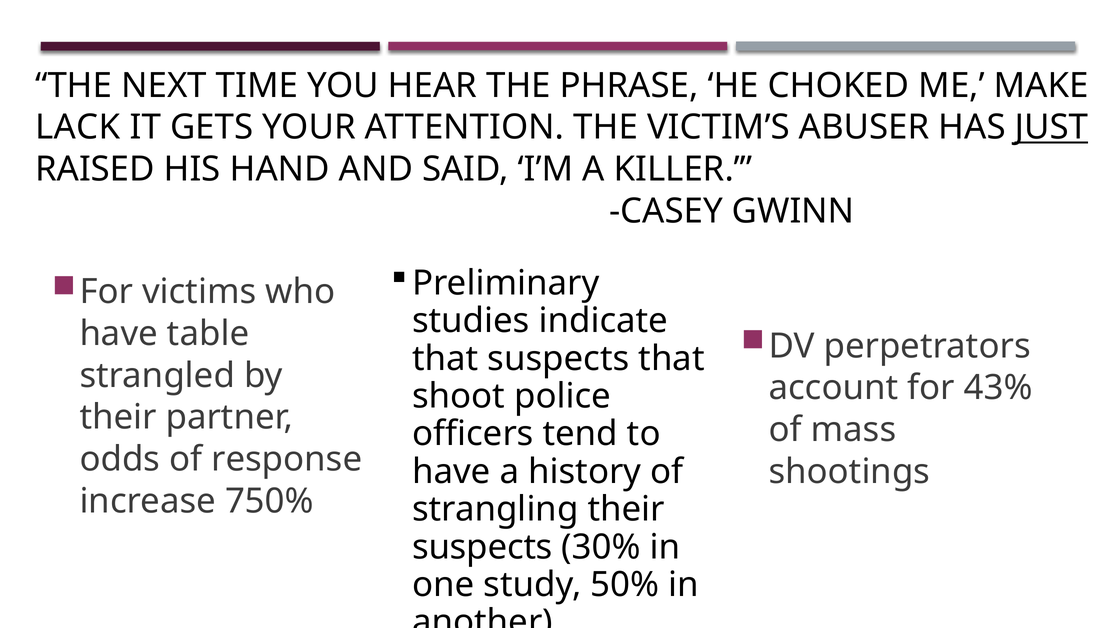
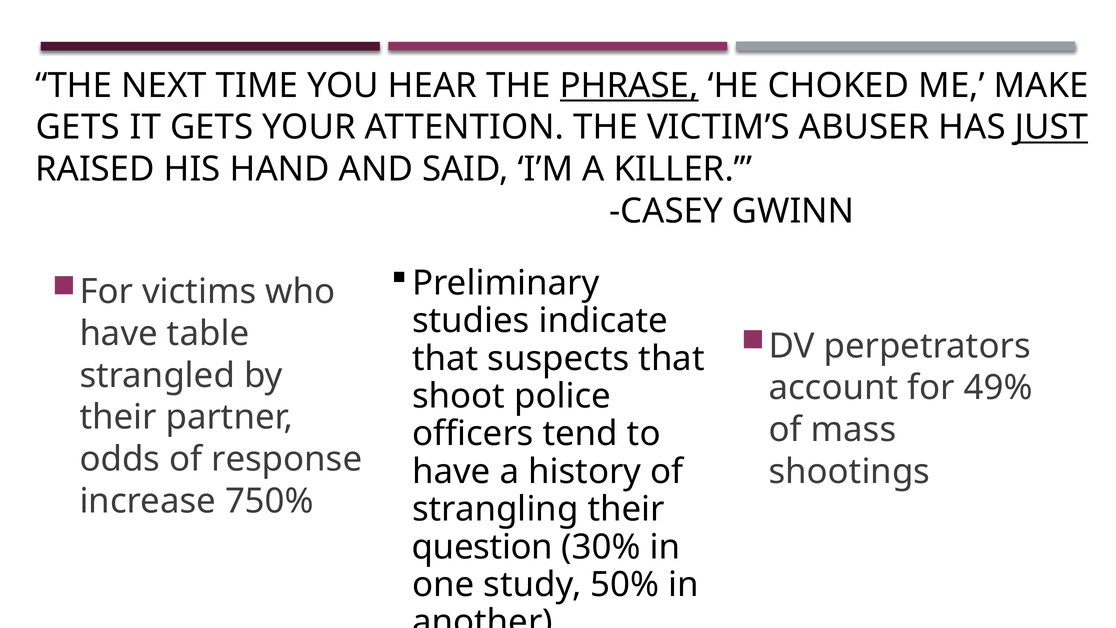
PHRASE underline: none -> present (629, 86)
LACK: LACK -> GETS (78, 127)
43%: 43% -> 49% (998, 388)
suspects: suspects -> question (482, 547)
